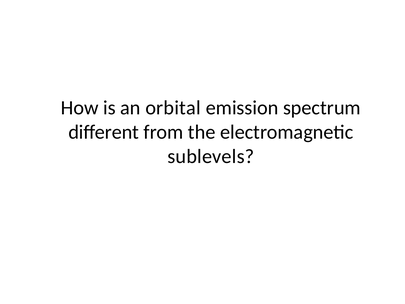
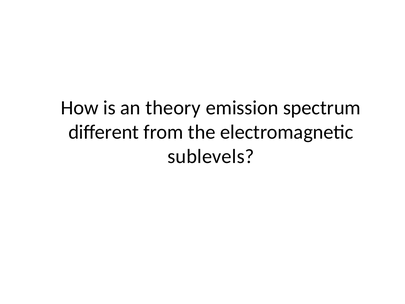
orbital: orbital -> theory (173, 108)
